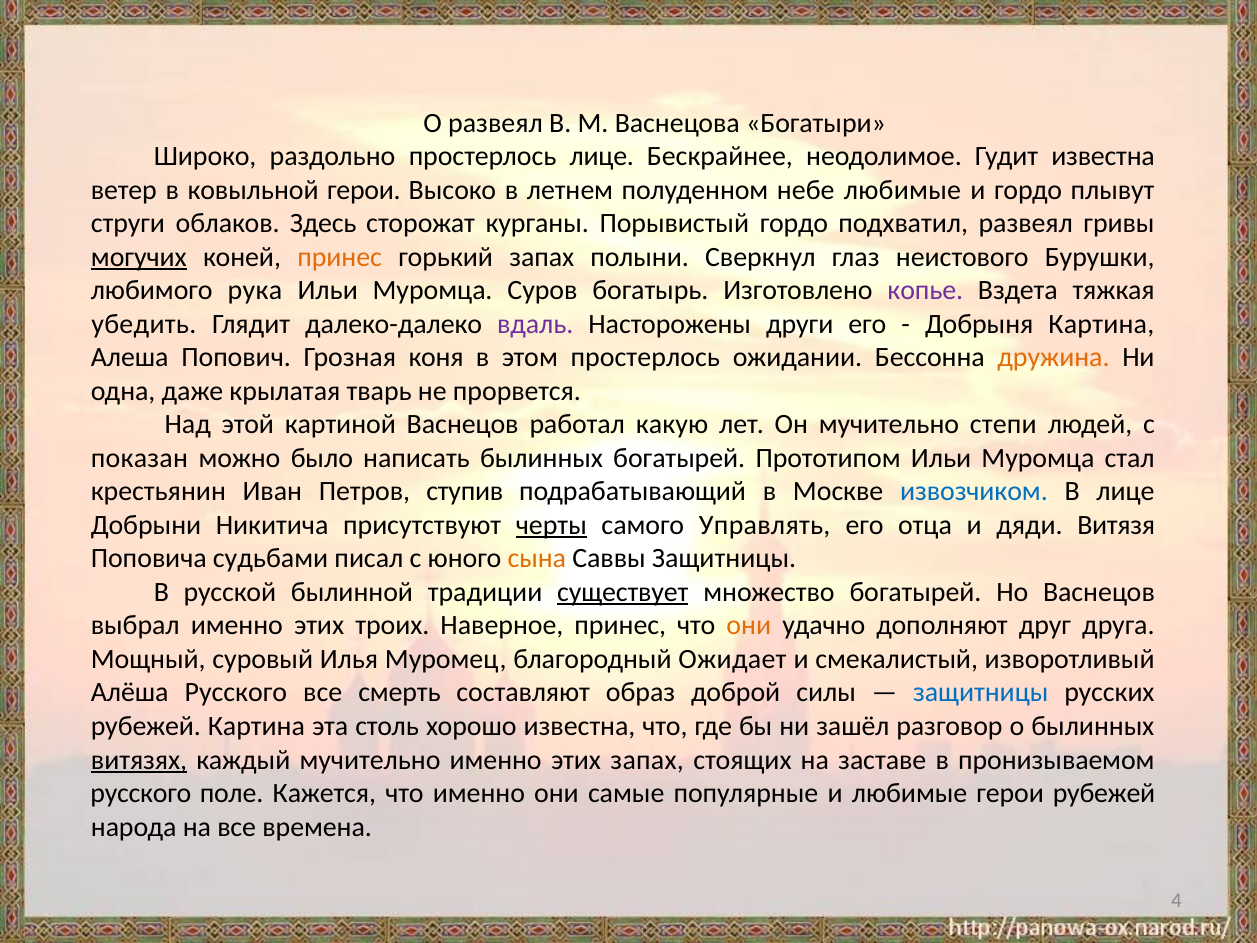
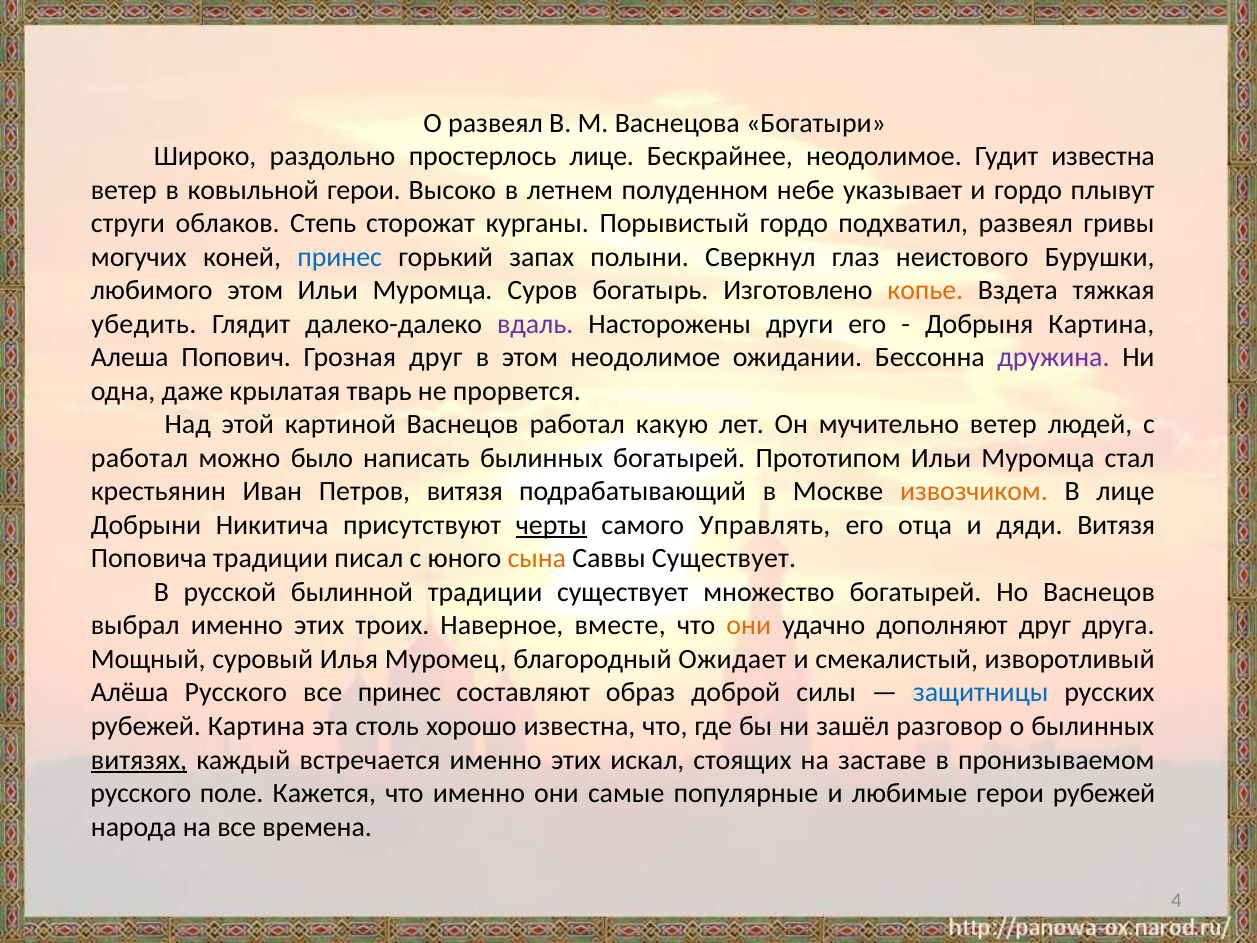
небе любимые: любимые -> указывает (903, 190)
Здесь: Здесь -> Степь (323, 224)
могучих underline: present -> none (139, 257)
принес colour: orange -> blue (340, 257)
любимого рука: рука -> этом (255, 291)
копье colour: purple -> orange (925, 291)
Грозная коня: коня -> друг (436, 358)
этом простерлось: простерлось -> неодолимое (645, 358)
дружина colour: orange -> purple (1054, 358)
мучительно степи: степи -> ветер (1003, 425)
показан: показан -> работал (139, 458)
Петров ступив: ступив -> витязя (465, 492)
извозчиком colour: blue -> orange (974, 492)
Поповича судьбами: судьбами -> традиции (271, 559)
Саввы Защитницы: Защитницы -> Существует (724, 559)
существует underline: present -> none (623, 592)
Наверное принес: принес -> вместе (620, 626)
все смерть: смерть -> принес (400, 693)
каждый мучительно: мучительно -> встречается (370, 760)
этих запах: запах -> искал (647, 760)
